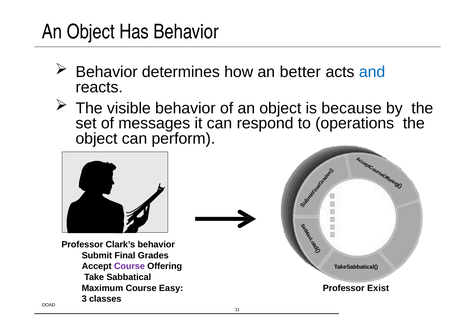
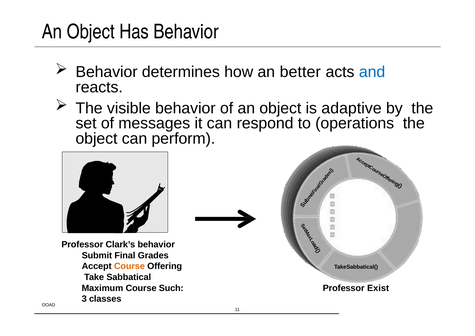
because: because -> adaptive (352, 108)
Course colour: purple -> orange (129, 266)
Easy: Easy -> Such (171, 288)
